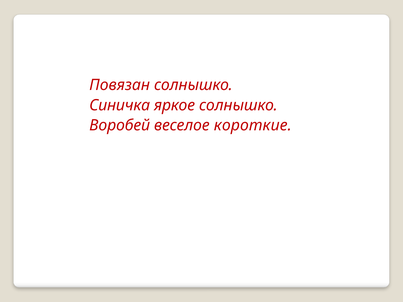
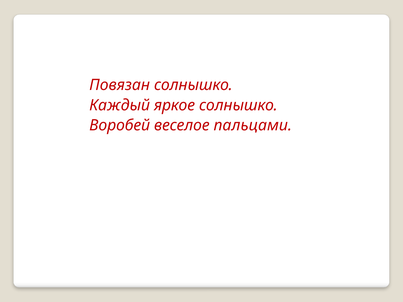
Синичка: Синичка -> Каждый (120, 105)
короткие: короткие -> пальцами (253, 125)
